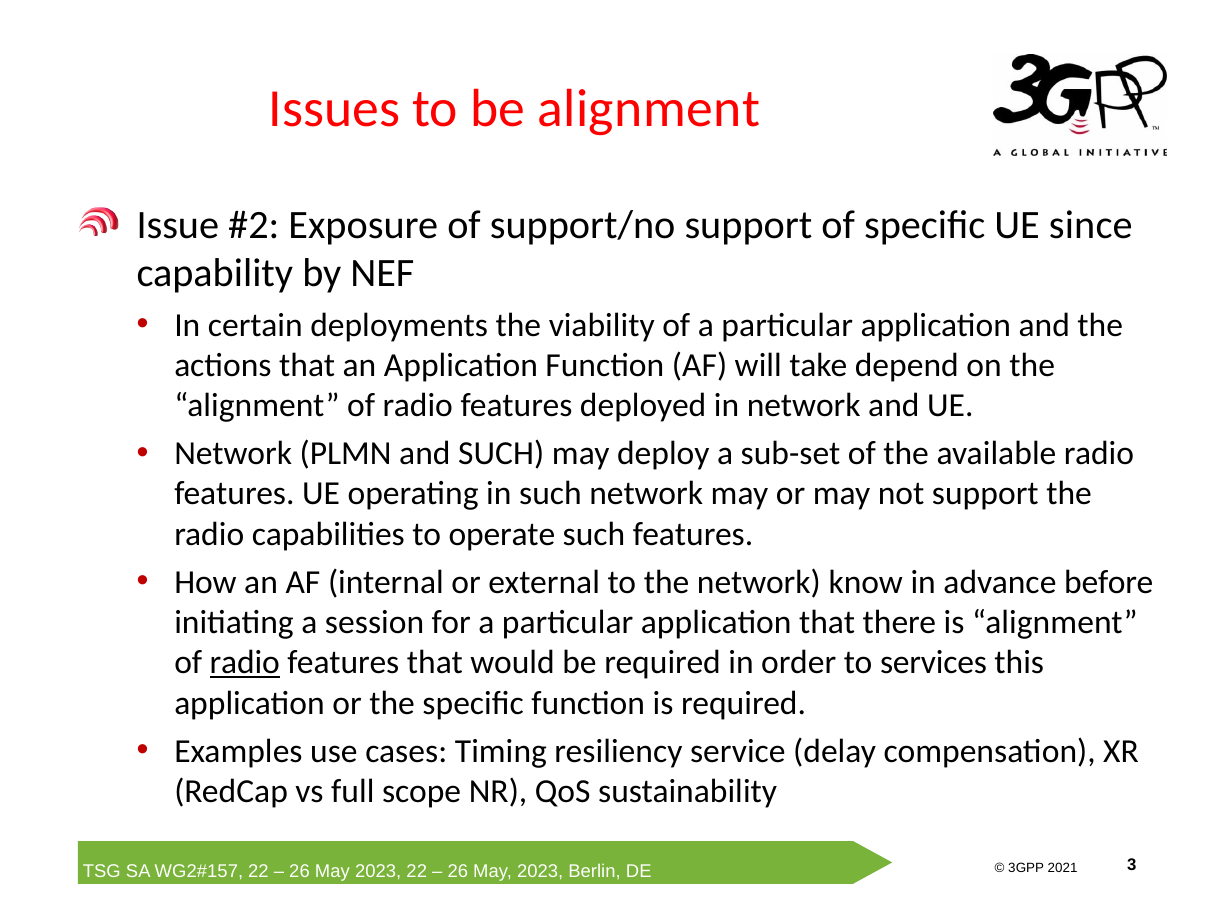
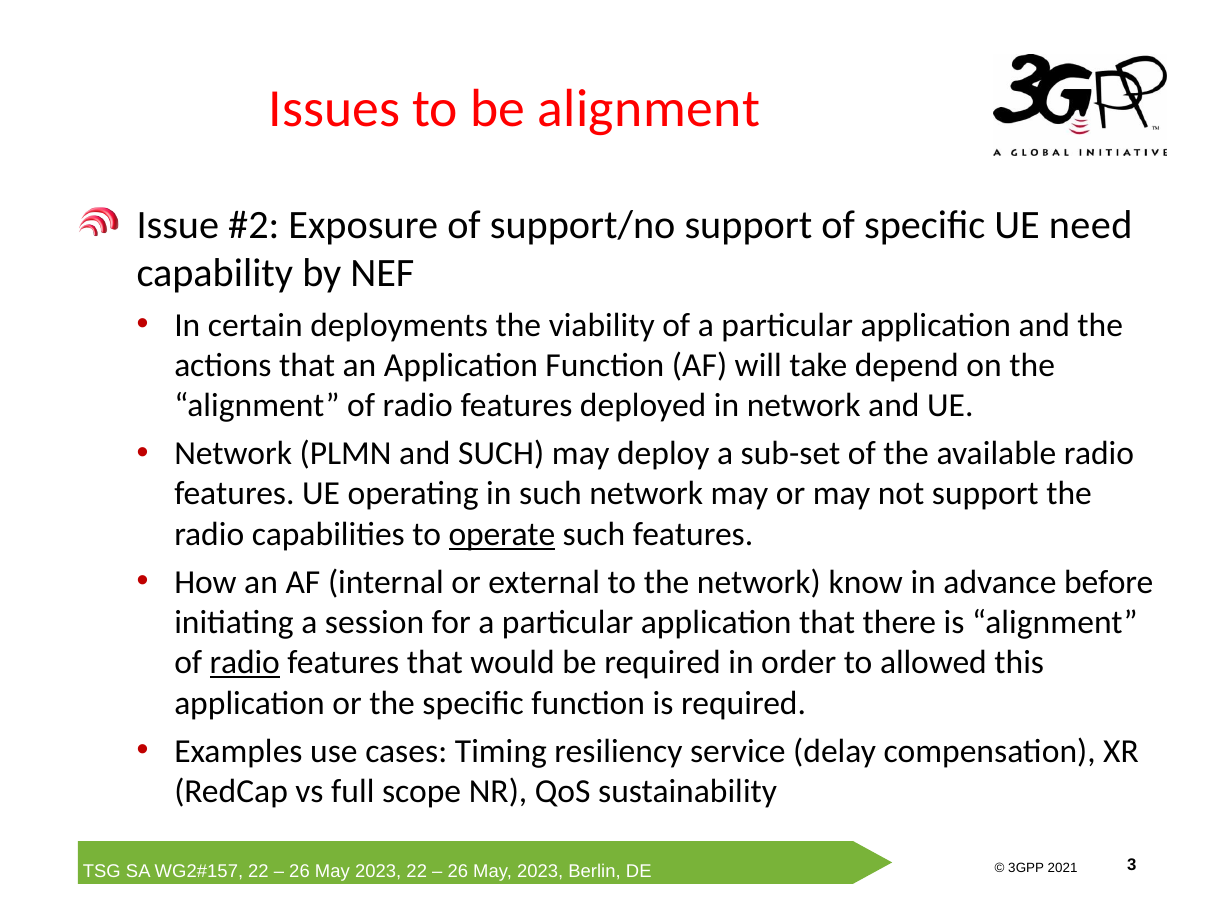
since: since -> need (1091, 225)
operate underline: none -> present (502, 534)
services: services -> allowed (933, 663)
